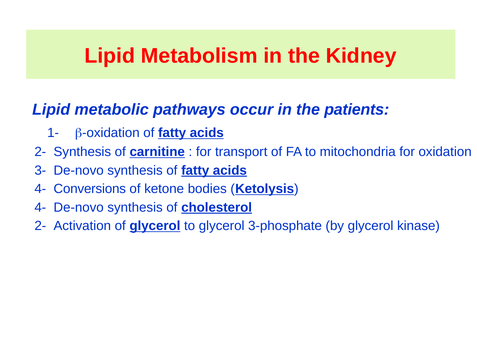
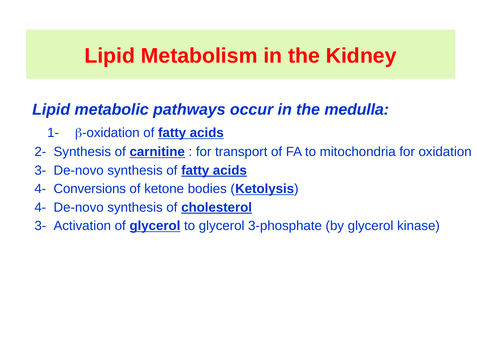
patients: patients -> medulla (357, 110)
2-: 2- -> 3- (40, 226)
